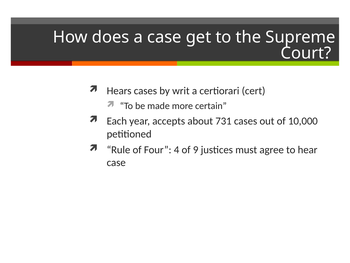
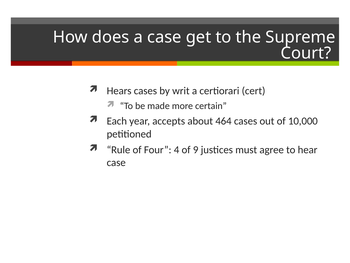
731: 731 -> 464 (223, 121)
